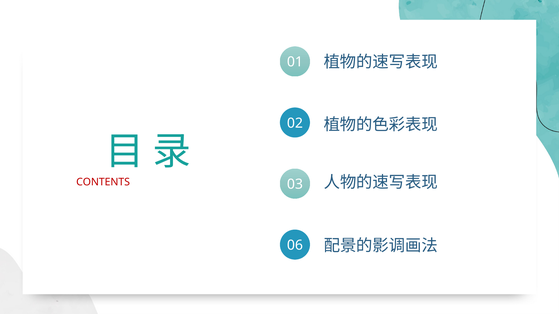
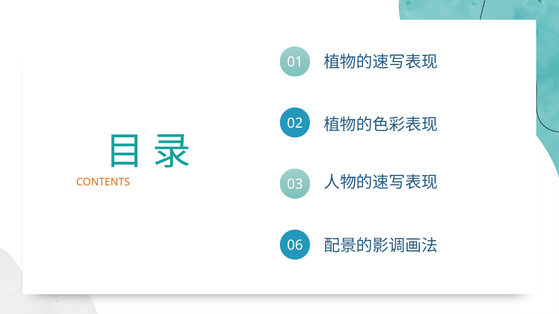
CONTENTS colour: red -> orange (103, 182)
